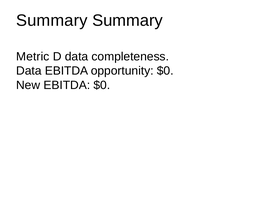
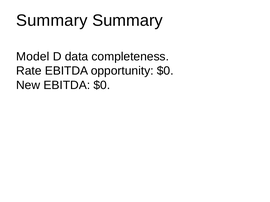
Metric: Metric -> Model (33, 57)
Data: Data -> Rate (29, 71)
